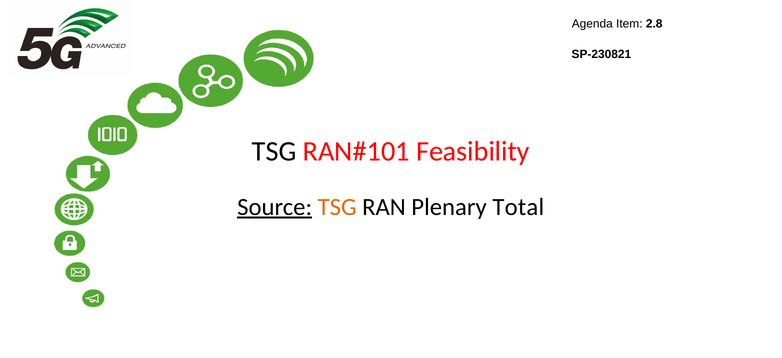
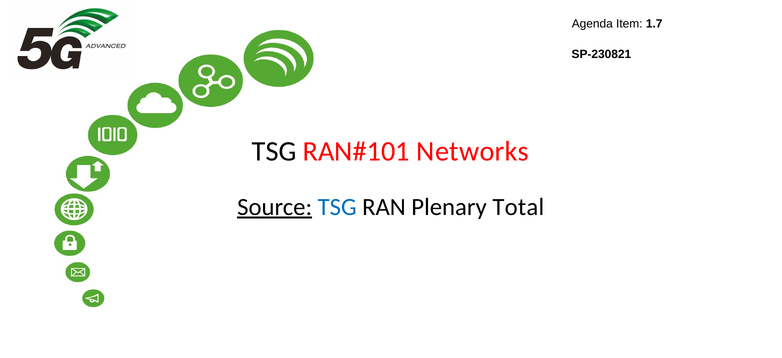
2.8: 2.8 -> 1.7 (654, 24)
Feasibility: Feasibility -> Networks (473, 151)
TSG colour: orange -> blue (337, 207)
